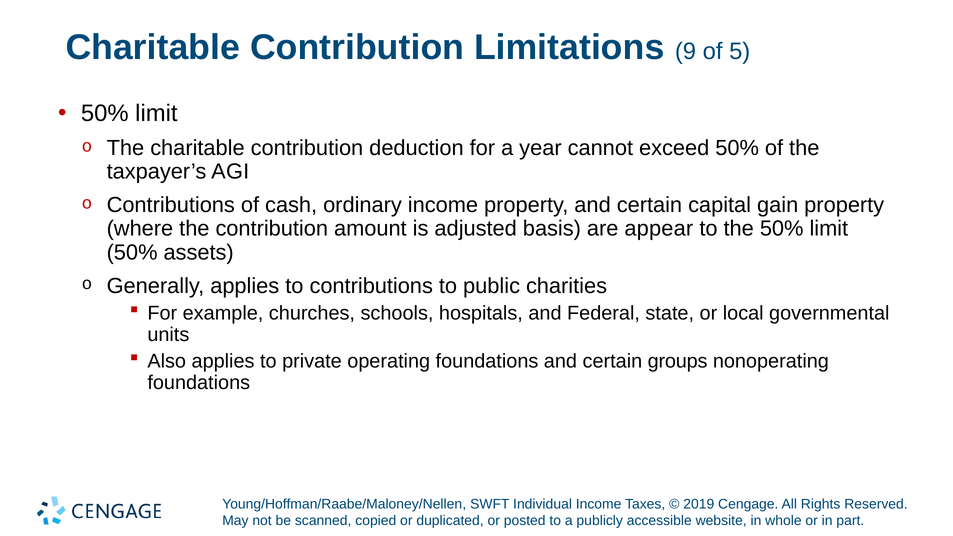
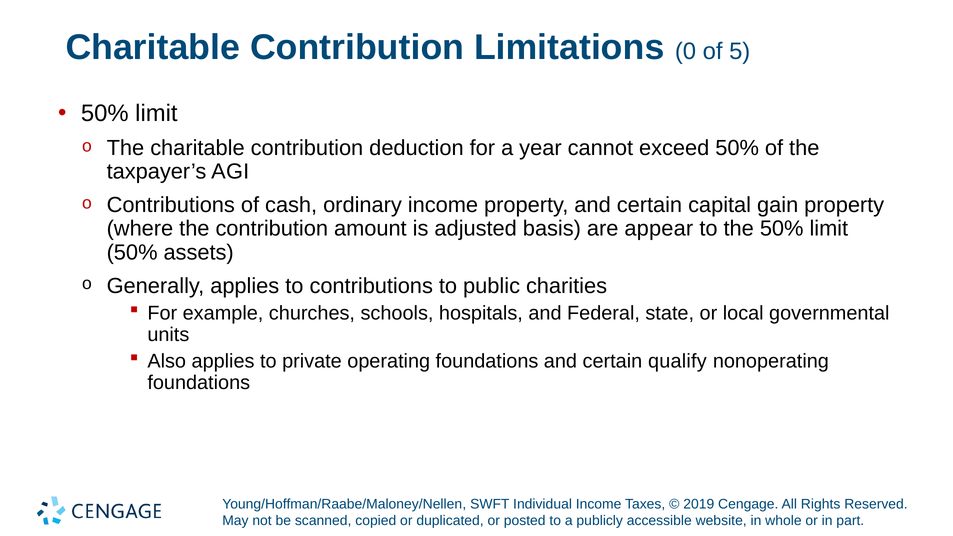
9: 9 -> 0 (686, 52)
groups: groups -> qualify (677, 361)
